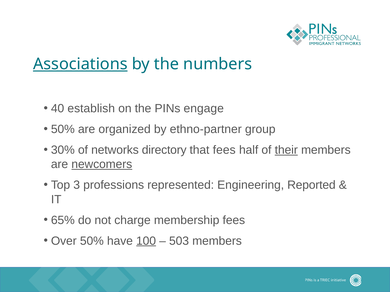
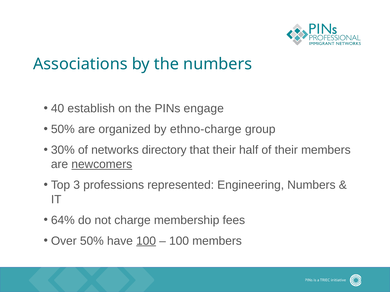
Associations underline: present -> none (80, 64)
ethno-partner: ethno-partner -> ethno-charge (206, 130)
that fees: fees -> their (224, 150)
their underline: present -> none (286, 150)
Engineering Reported: Reported -> Numbers (311, 185)
65%: 65% -> 64% (63, 220)
503: 503 -> 100 (179, 241)
